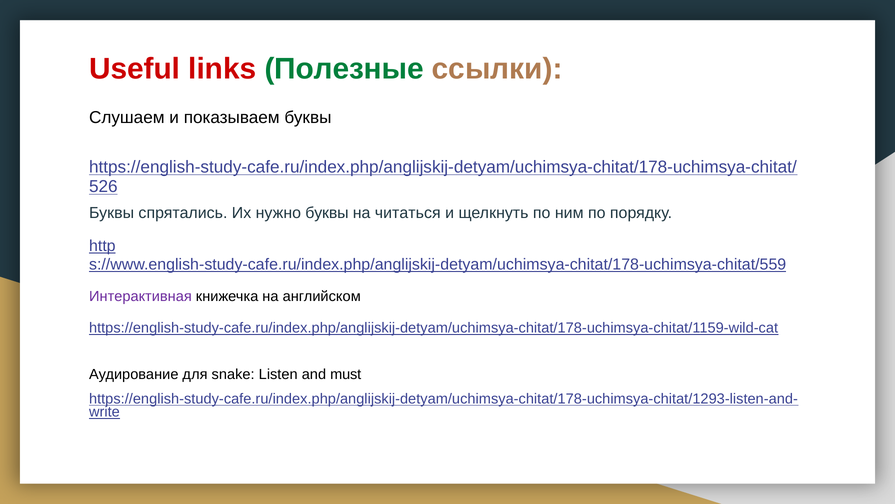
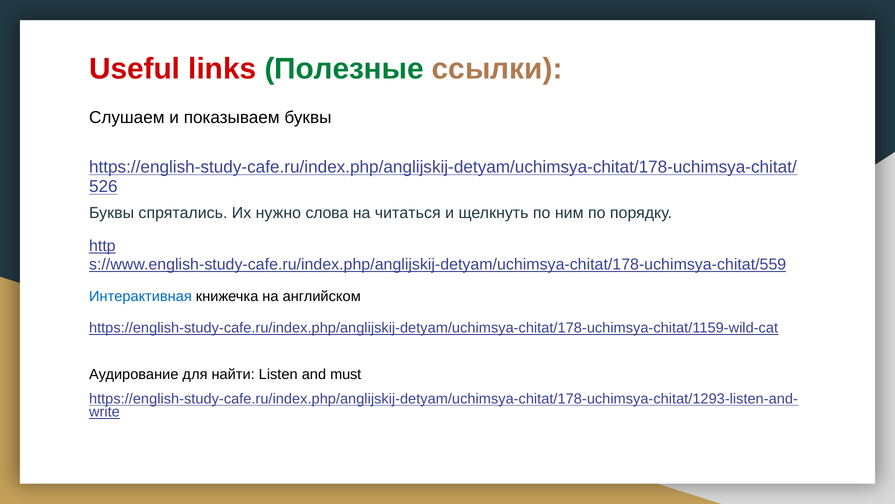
нужно буквы: буквы -> слова (327, 213)
Интерактивная colour: purple -> blue (140, 296)
snake: snake -> найти (233, 374)
